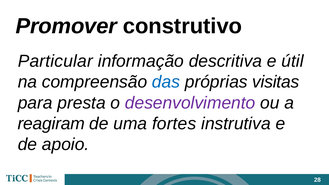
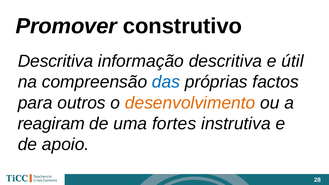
Particular: Particular -> Descritiva (55, 61)
visitas: visitas -> factos (276, 82)
presta: presta -> outros (82, 103)
desenvolvimento colour: purple -> orange (190, 103)
